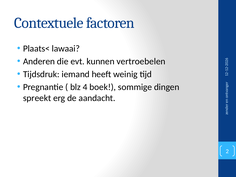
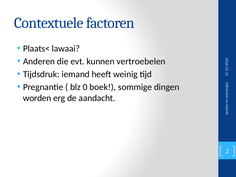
blz 4: 4 -> 0 (85, 87)
spreekt: spreekt -> worden (37, 98)
